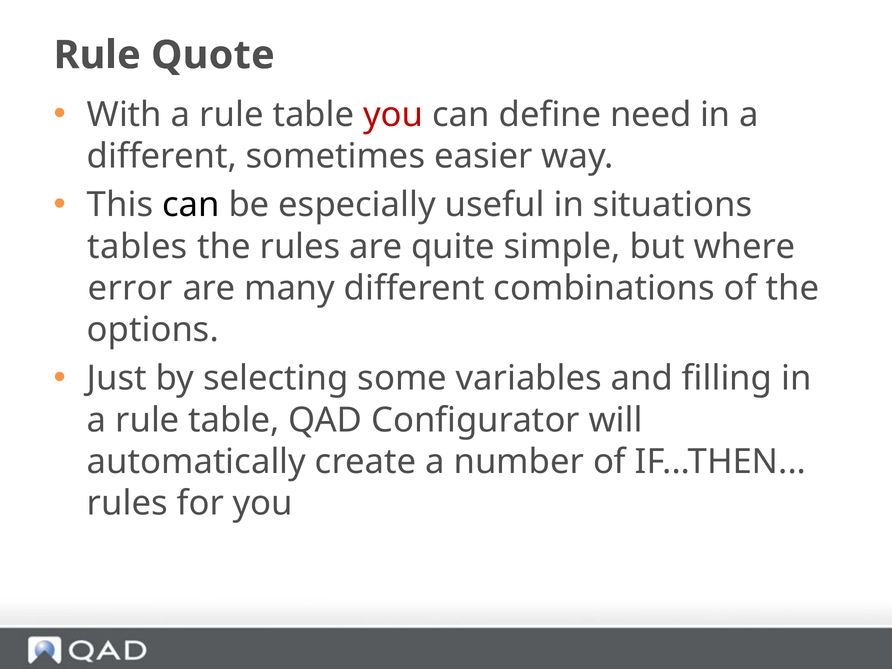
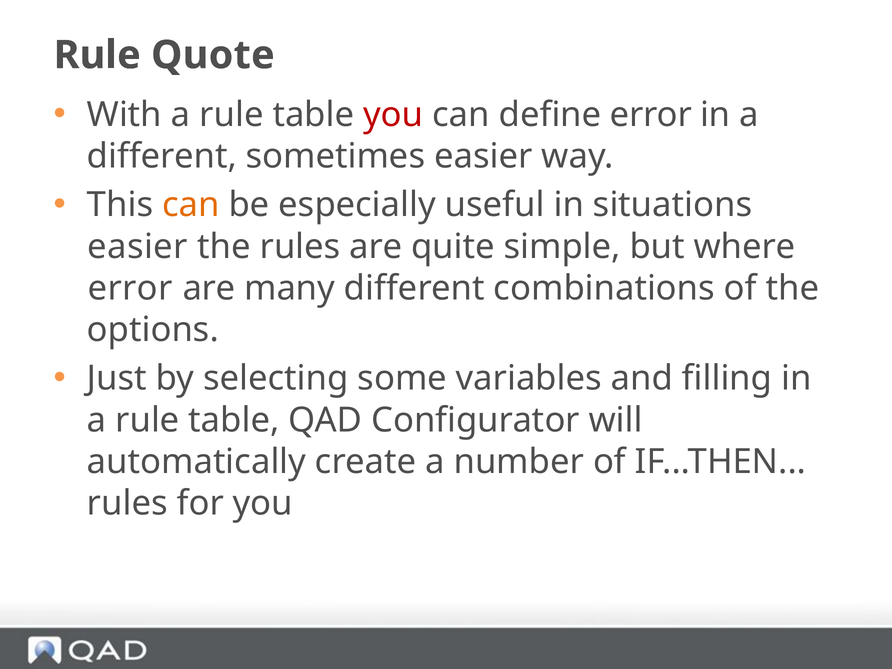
define need: need -> error (651, 115)
can colour: black -> orange (191, 205)
tables: tables -> easier (138, 247)
